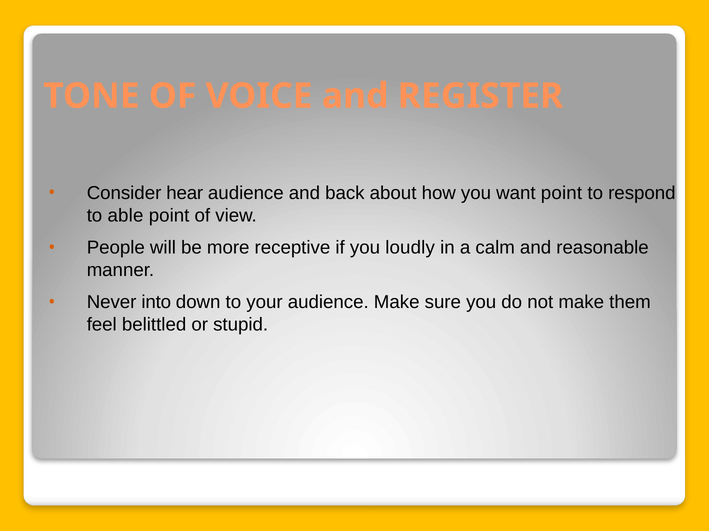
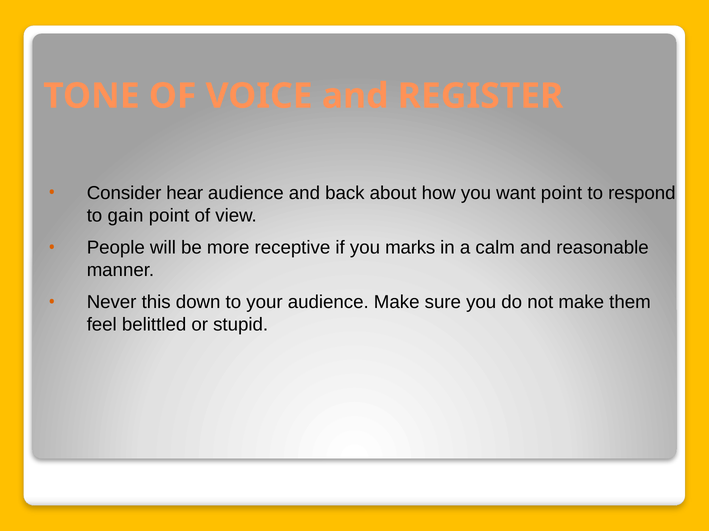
able: able -> gain (125, 216)
loudly: loudly -> marks (410, 248)
into: into -> this (156, 303)
